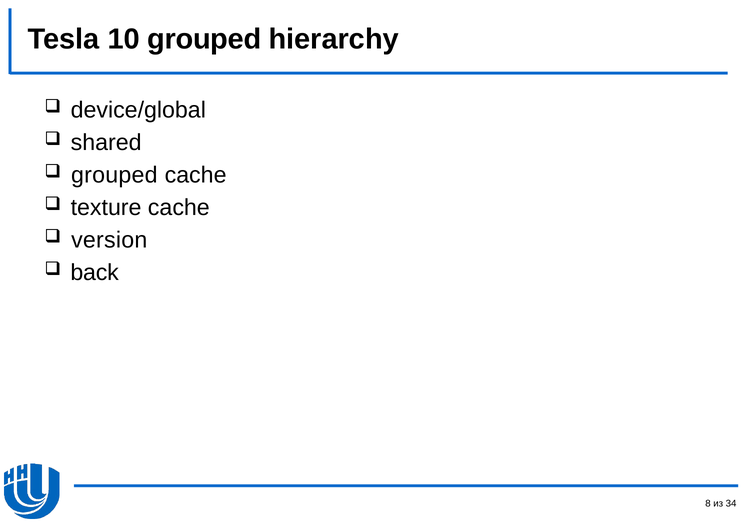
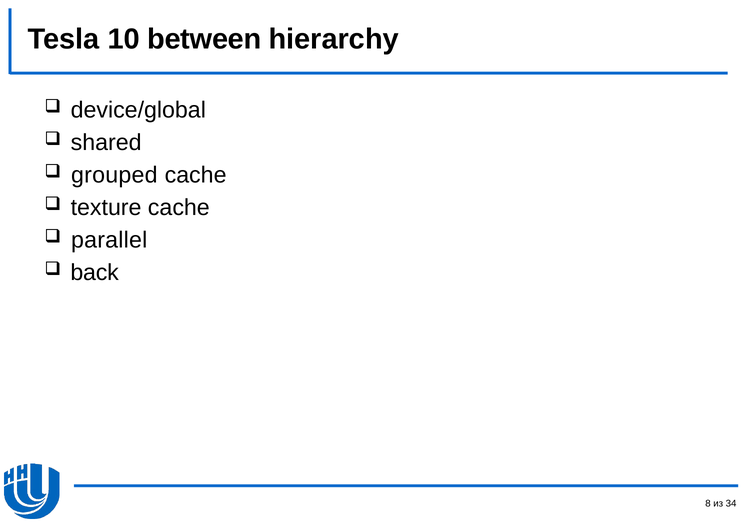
10 grouped: grouped -> between (204, 39)
version: version -> parallel (109, 240)
